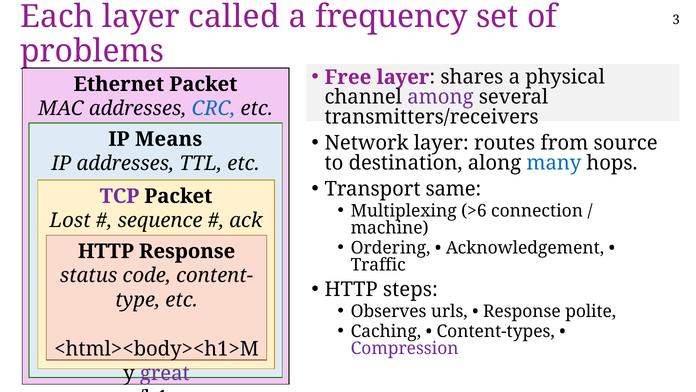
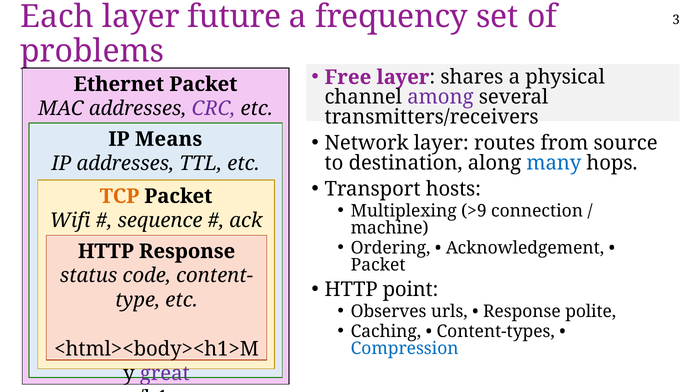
called: called -> future (234, 17)
CRC colour: blue -> purple (214, 109)
same: same -> hosts (453, 189)
TCP colour: purple -> orange (119, 196)
>6: >6 -> >9 (474, 211)
Lost: Lost -> Wifi (70, 220)
Traffic: Traffic -> Packet (378, 265)
steps: steps -> point (411, 289)
Compression colour: purple -> blue (405, 348)
